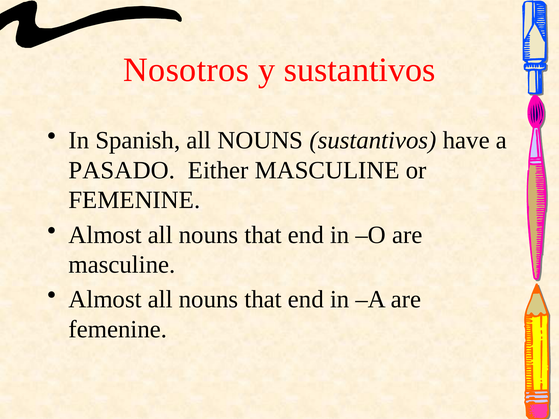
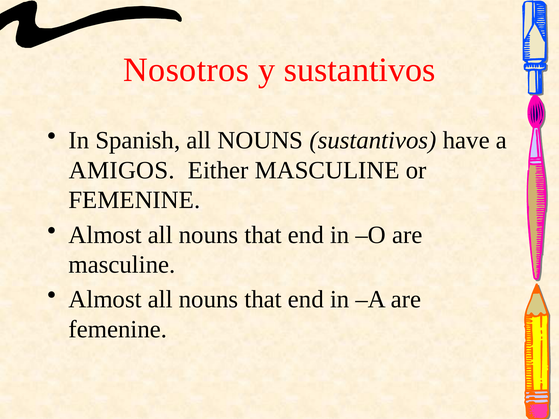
PASADO: PASADO -> AMIGOS (122, 170)
